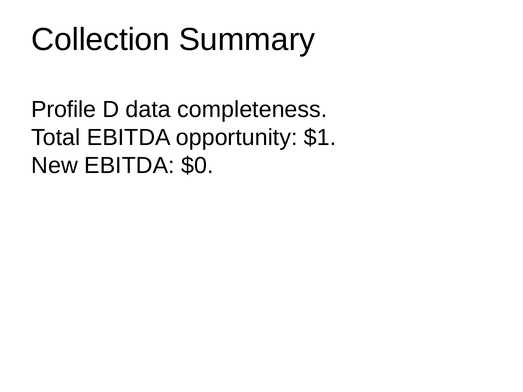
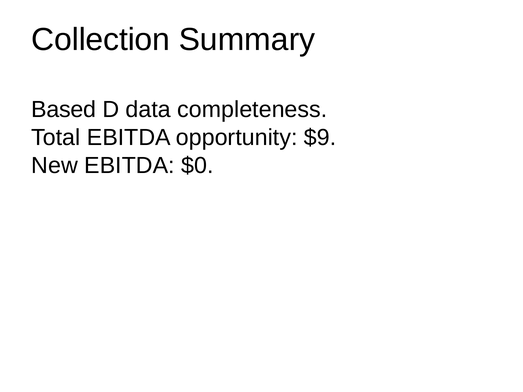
Profile: Profile -> Based (64, 110)
$1: $1 -> $9 (320, 138)
